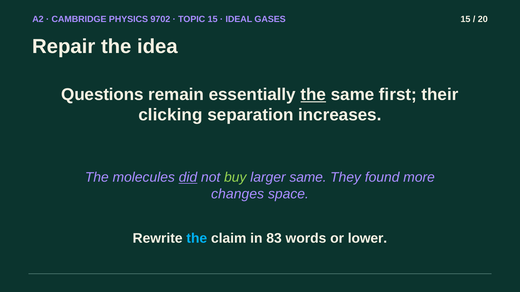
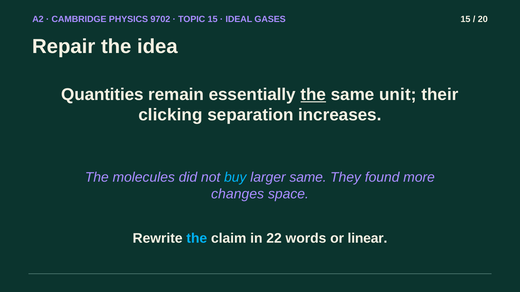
Questions: Questions -> Quantities (102, 95)
first: first -> unit (398, 95)
did underline: present -> none (188, 178)
buy colour: light green -> light blue (235, 178)
83: 83 -> 22 (274, 239)
lower: lower -> linear (367, 239)
